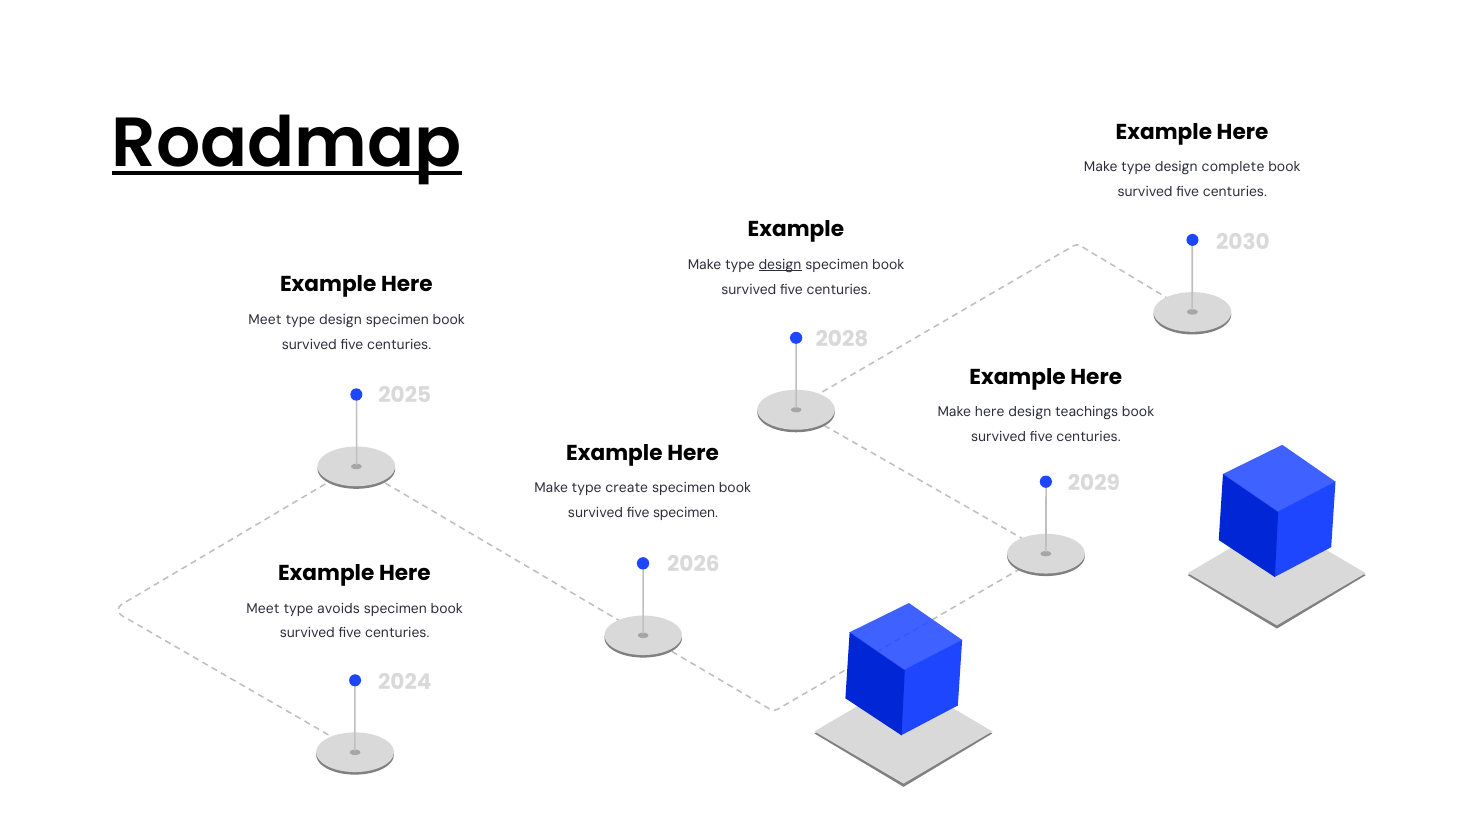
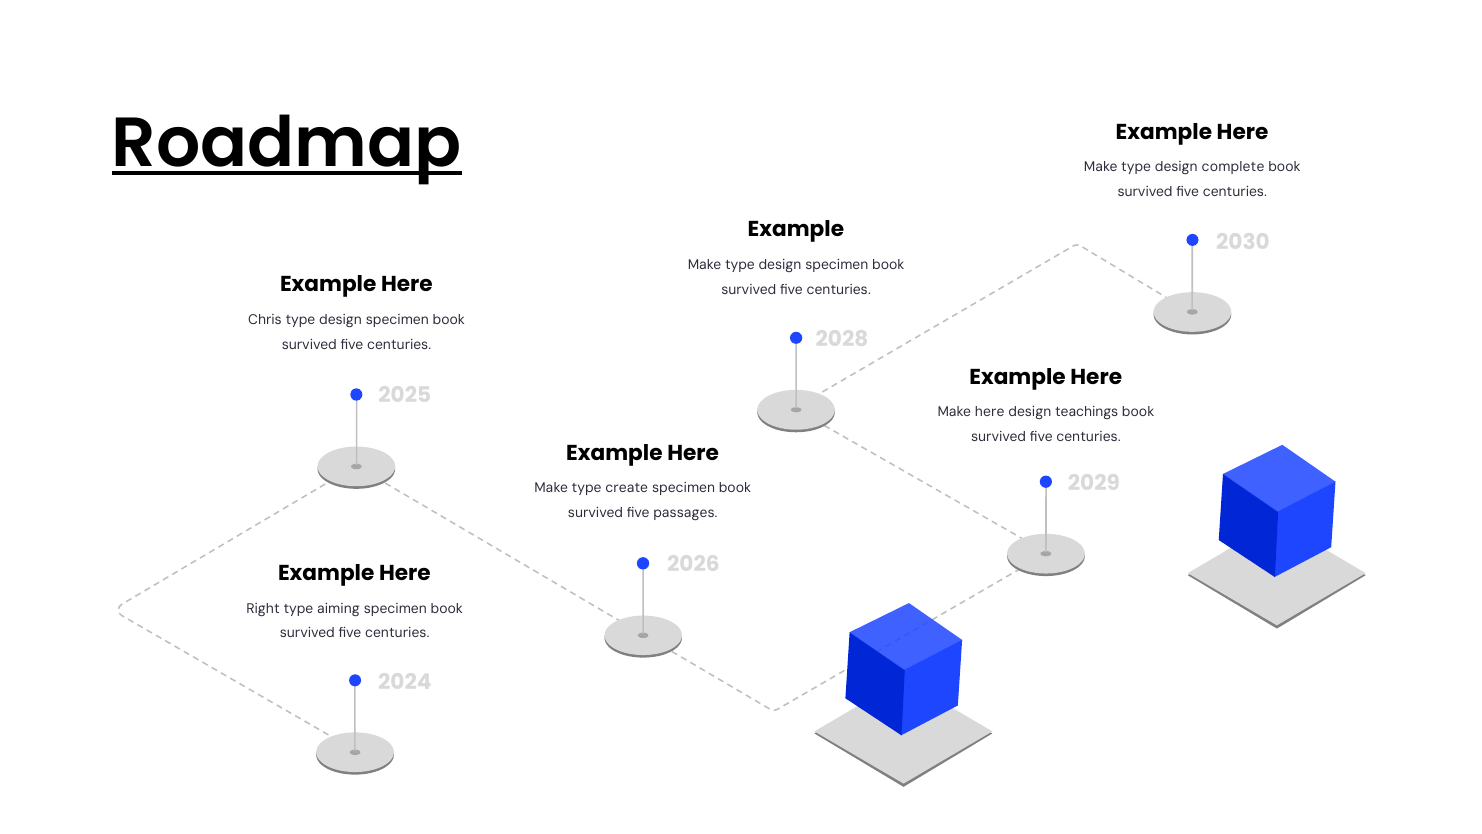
design underline: present -> none (780, 265)
Meet: Meet -> Chris (265, 320)
five specimen: specimen -> passages (685, 512)
Meet: Meet -> Right (263, 608)
avoids: avoids -> aiming (339, 608)
